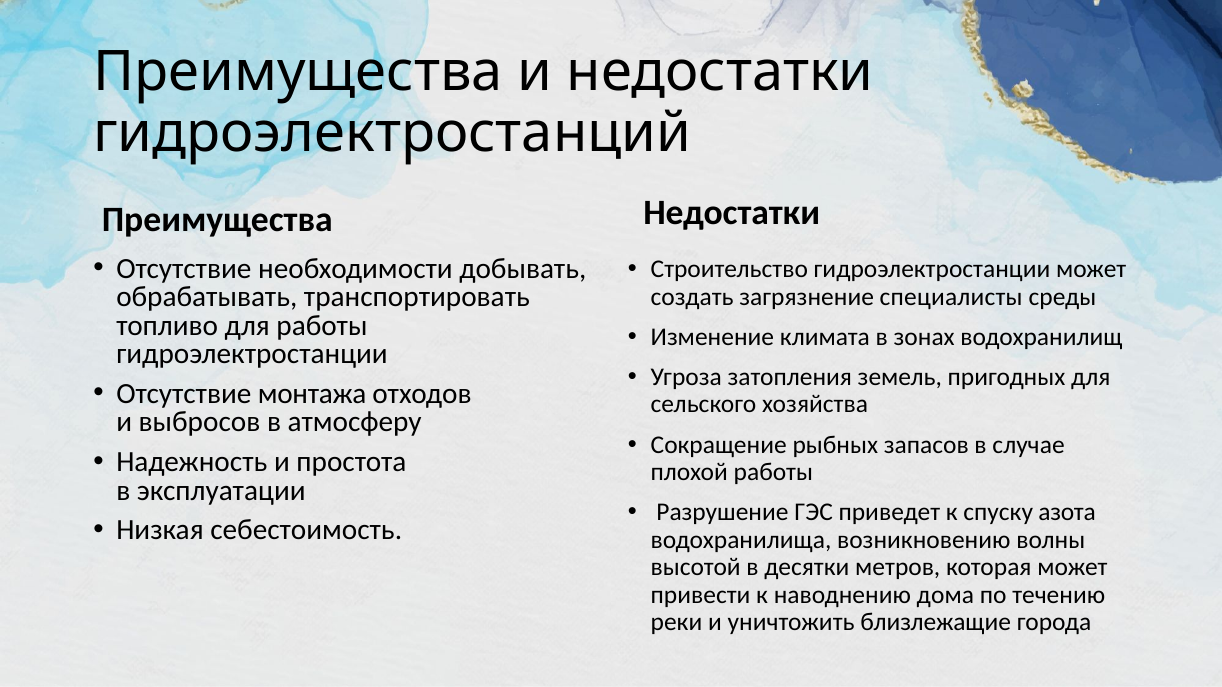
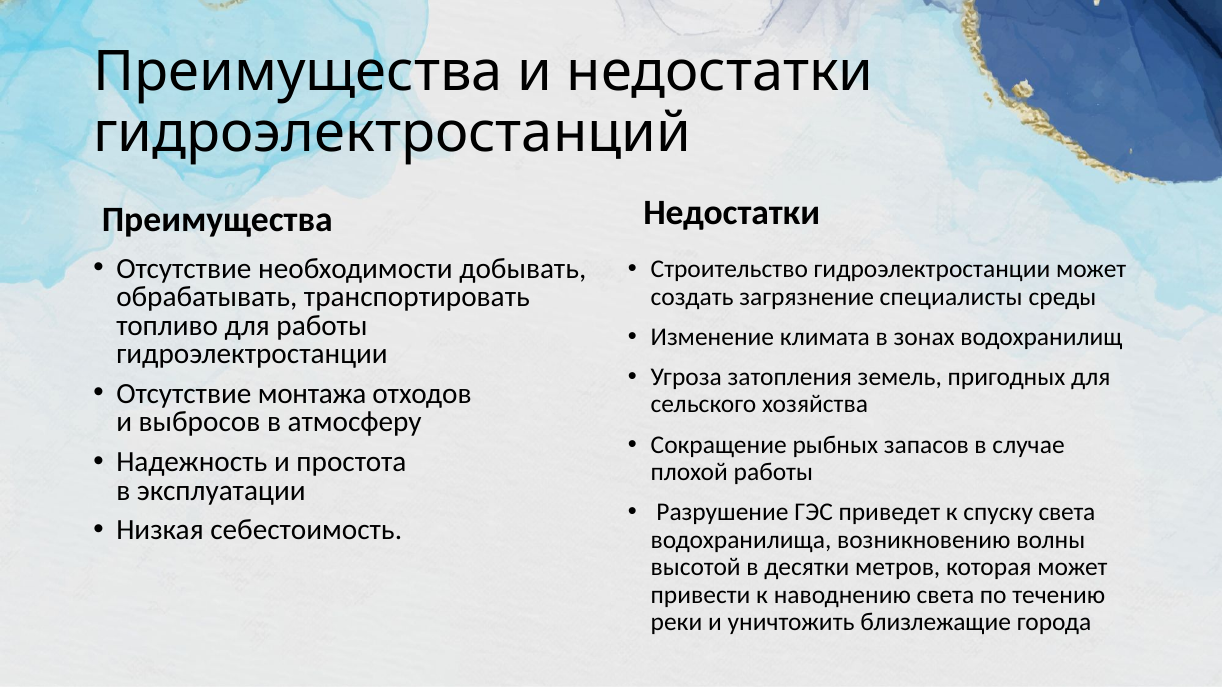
спуску азота: азота -> света (1067, 513)
наводнению дома: дома -> света (945, 595)
